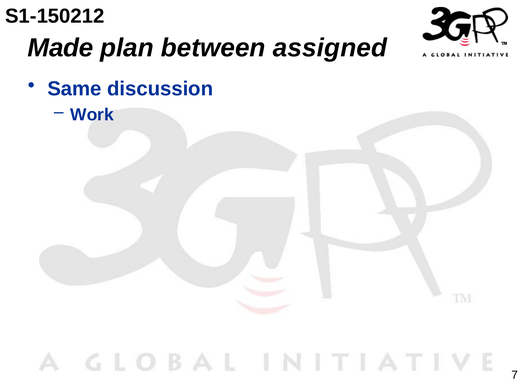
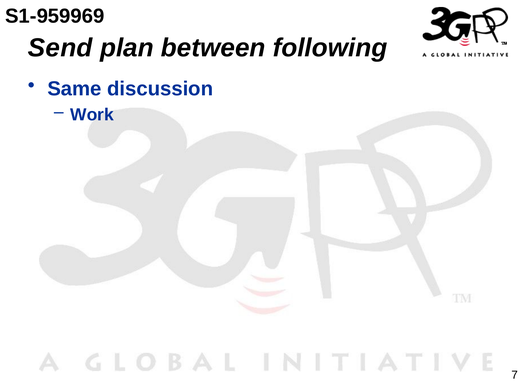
S1-150212: S1-150212 -> S1-959969 (55, 16)
Made: Made -> Send (60, 48)
assigned: assigned -> following (330, 48)
